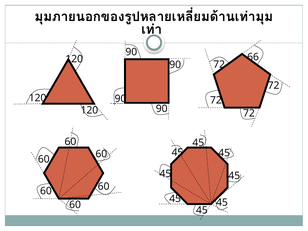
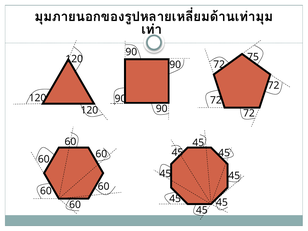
66: 66 -> 75 (253, 57)
